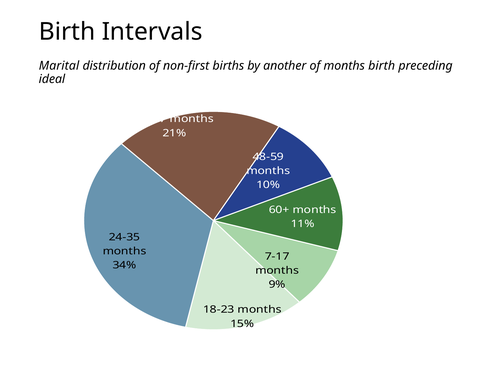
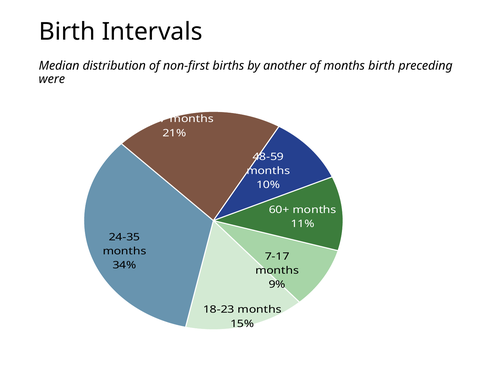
Marital: Marital -> Median (59, 66)
ideal: ideal -> were (52, 79)
